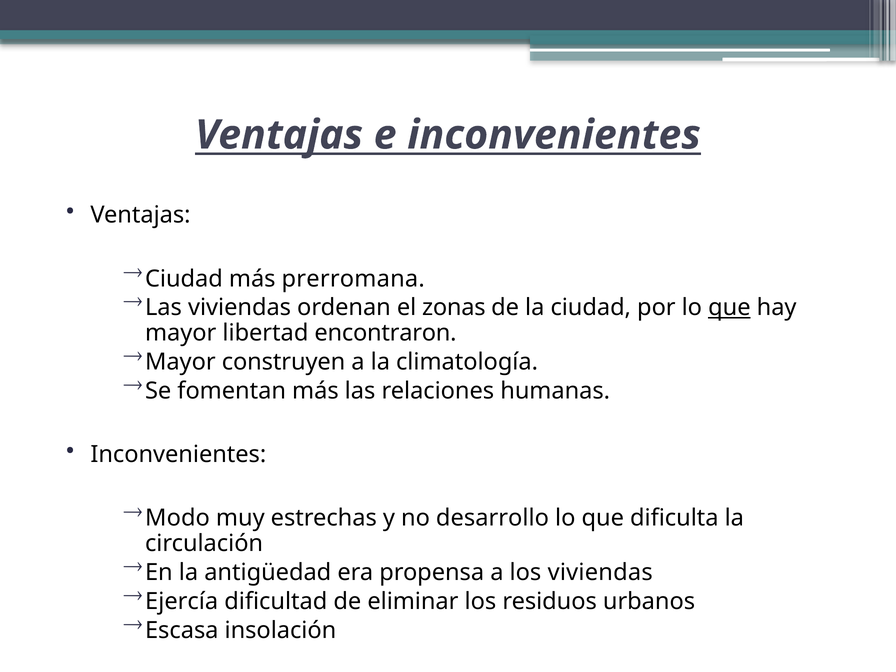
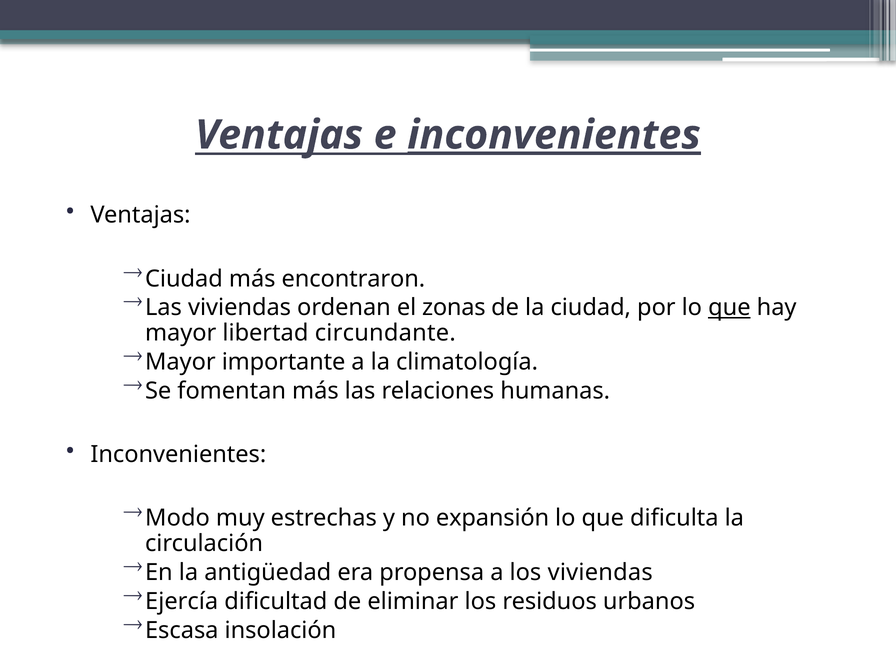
inconvenientes underline: none -> present (554, 135)
prerromana: prerromana -> encontraron (353, 279)
encontraron: encontraron -> circundante (385, 333)
construyen: construyen -> importante (284, 362)
desarrollo: desarrollo -> expansión (493, 518)
